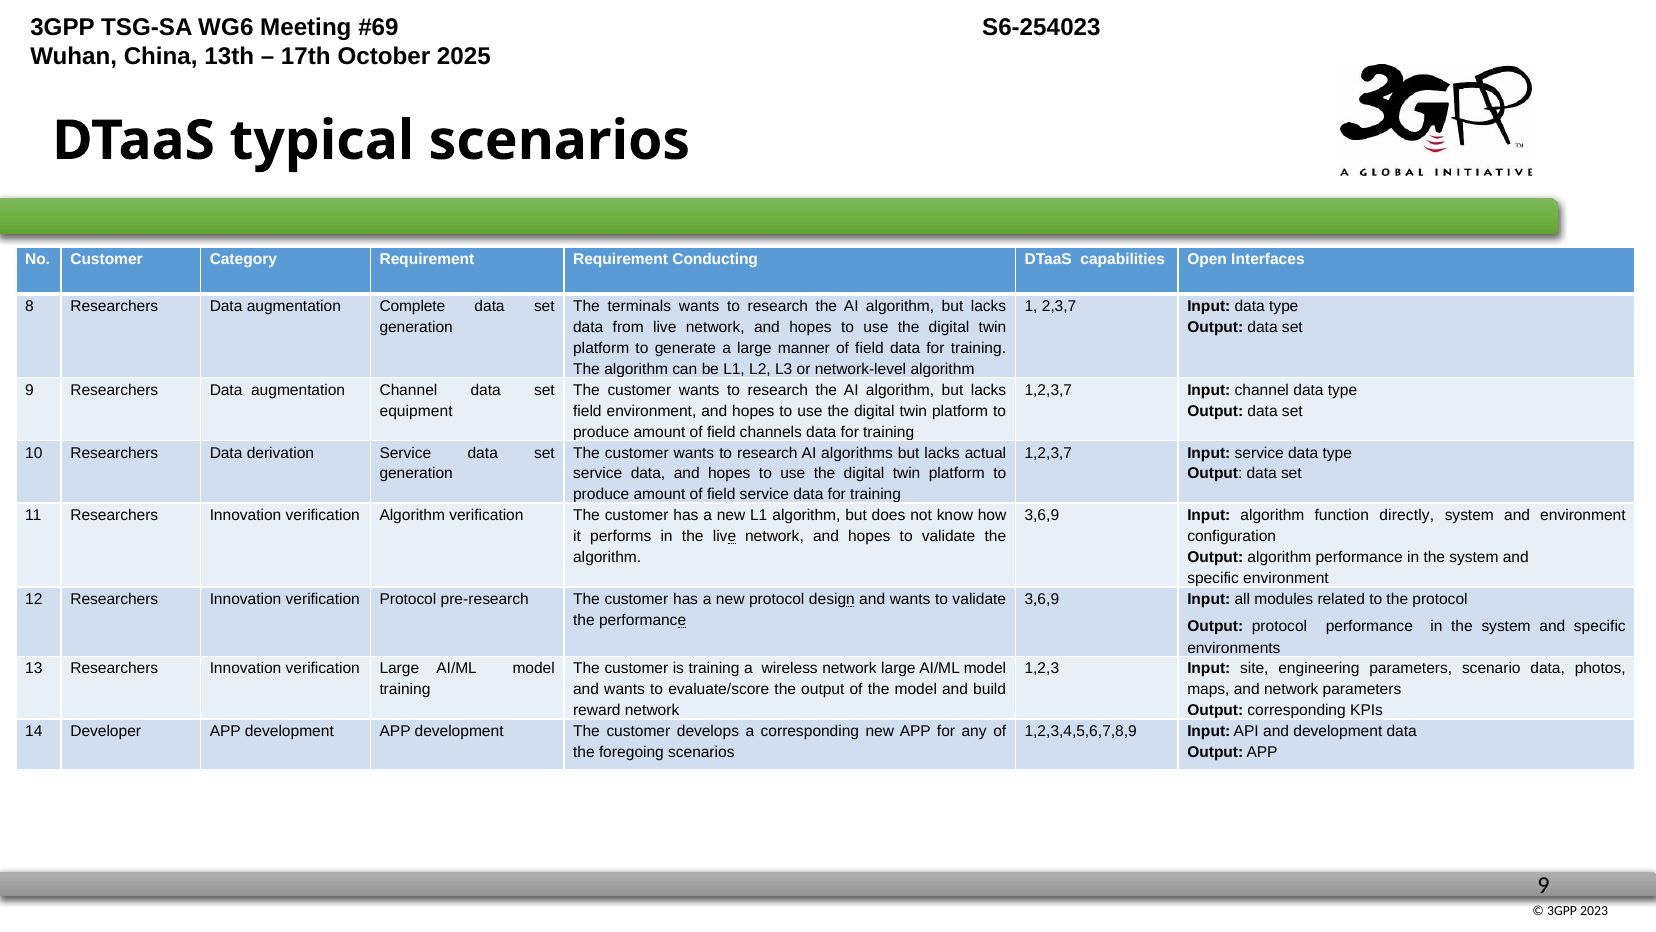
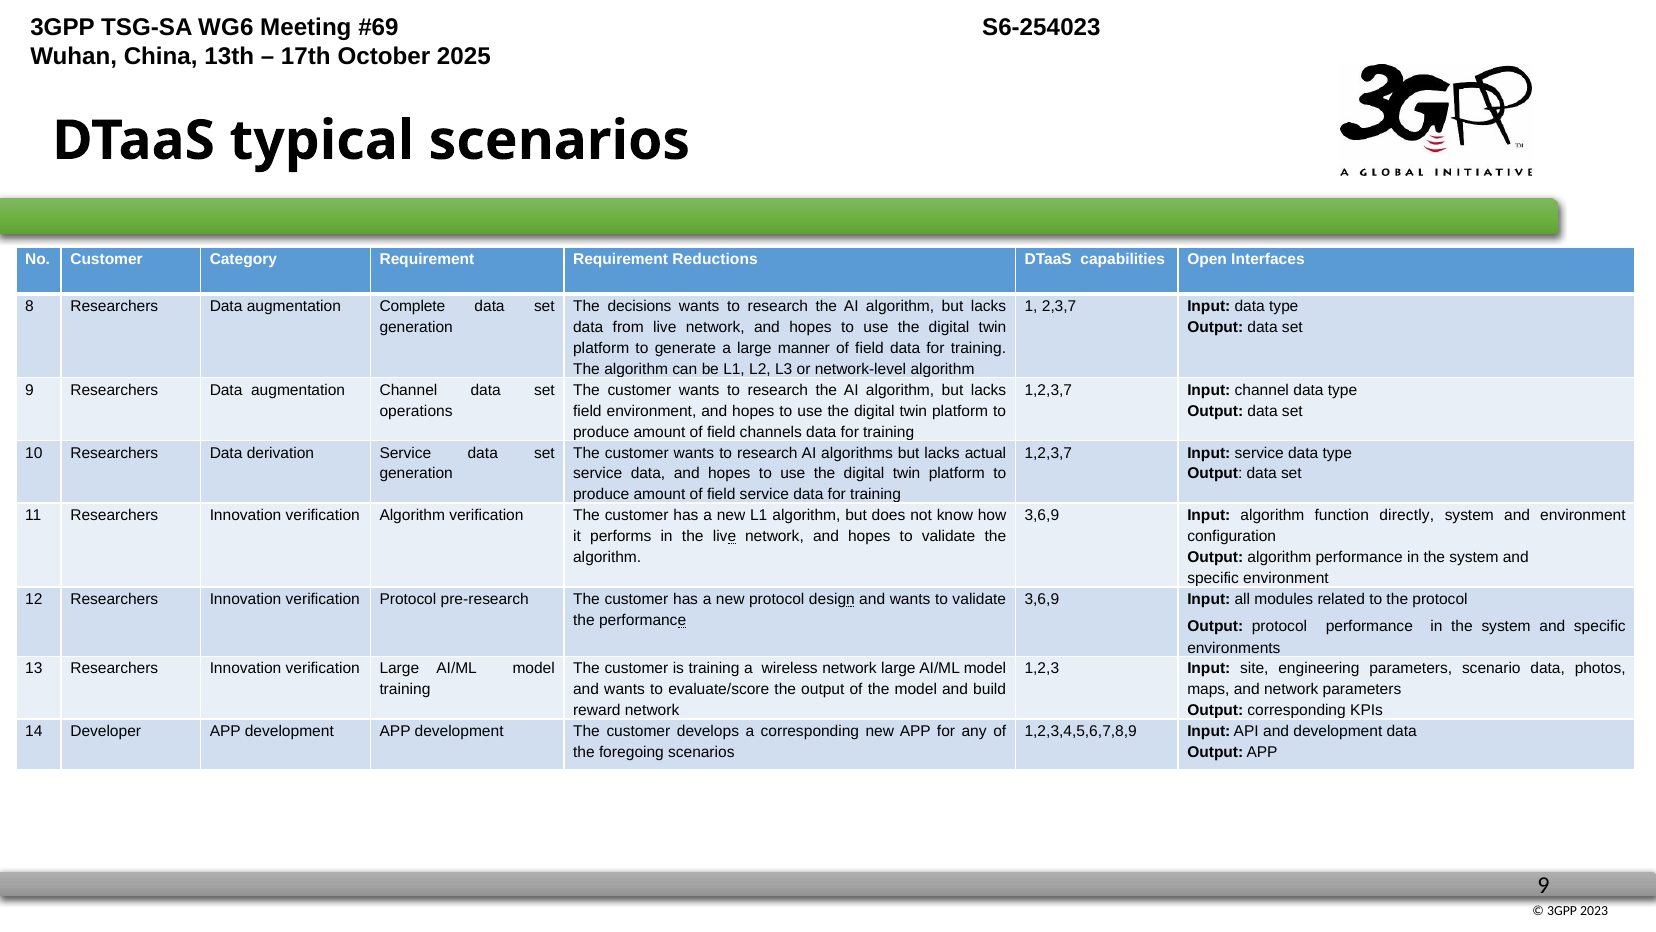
Conducting: Conducting -> Reductions (715, 259)
terminals: terminals -> decisions (639, 306)
equipment: equipment -> operations (416, 411)
